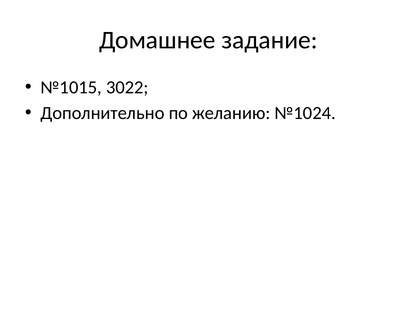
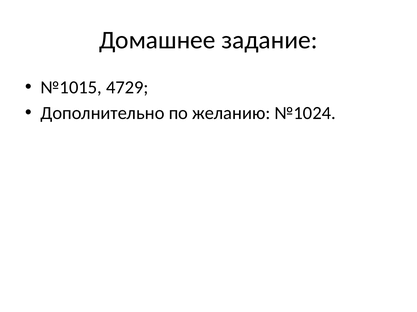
3022: 3022 -> 4729 (127, 87)
